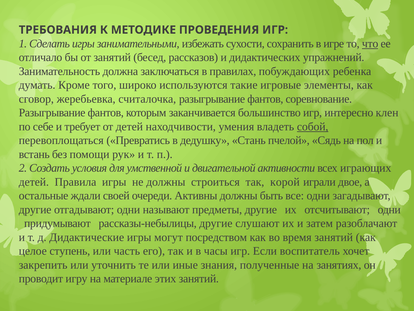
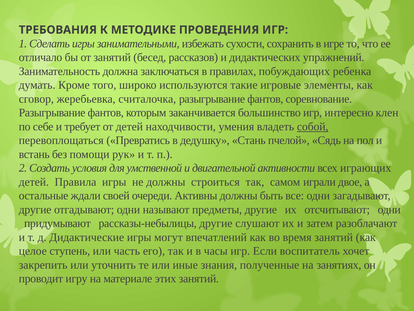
что underline: present -> none (370, 44)
корой: корой -> самом (285, 182)
посредством: посредством -> впечатлений (216, 237)
